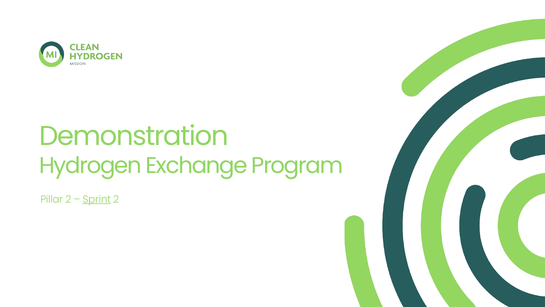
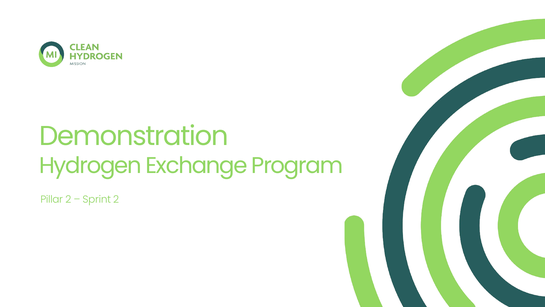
Sprint underline: present -> none (97, 199)
